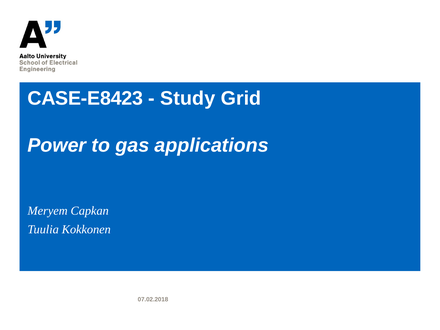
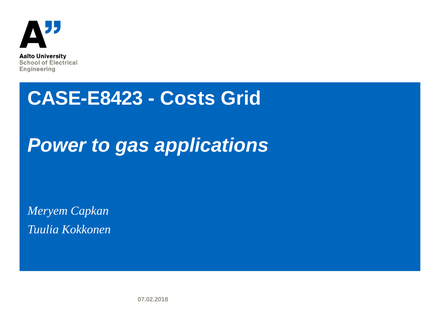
Study: Study -> Costs (188, 98)
